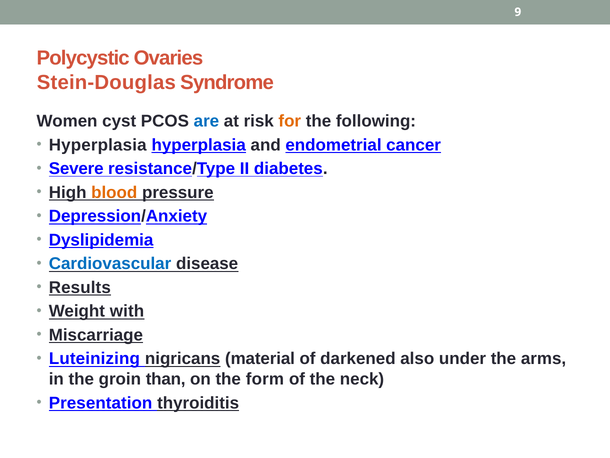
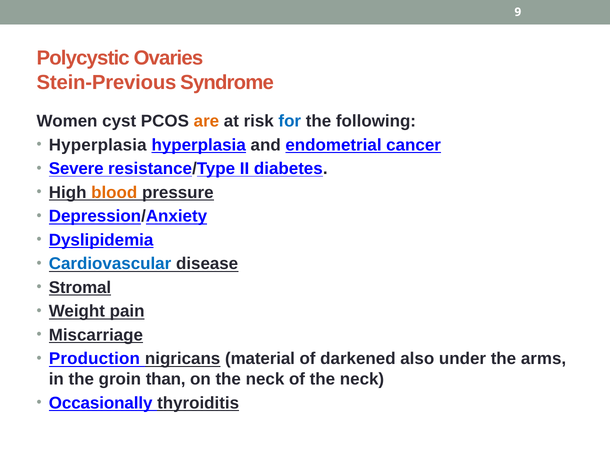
Stein-Douglas: Stein-Douglas -> Stein-Previous (107, 82)
are colour: blue -> orange (206, 121)
for colour: orange -> blue (290, 121)
Results: Results -> Stromal (80, 287)
with: with -> pain (127, 311)
Luteinizing: Luteinizing -> Production (94, 358)
on the form: form -> neck (265, 379)
Presentation: Presentation -> Occasionally (101, 403)
